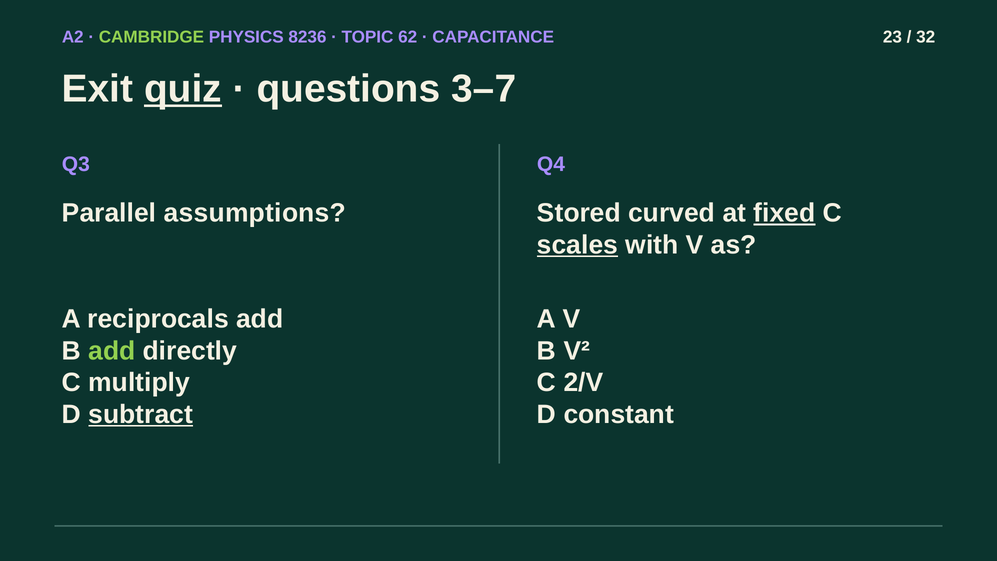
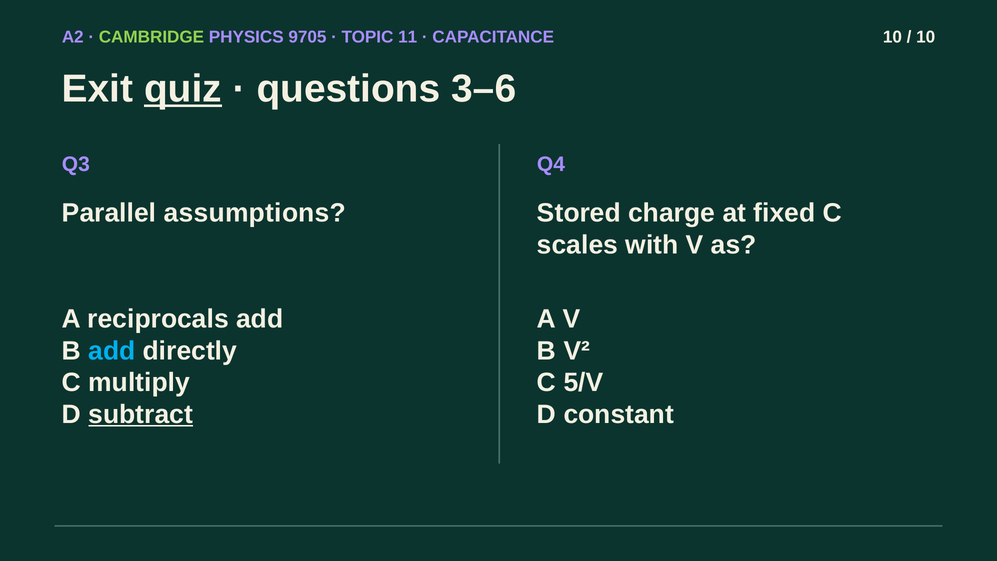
8236: 8236 -> 9705 (307, 37)
62: 62 -> 11 (408, 37)
CAPACITANCE 23: 23 -> 10 (892, 37)
32: 32 -> 10 (926, 37)
3–7: 3–7 -> 3–6 (484, 89)
curved: curved -> charge (672, 213)
fixed underline: present -> none (784, 213)
scales underline: present -> none (578, 245)
add colour: light green -> light blue (112, 351)
2/V: 2/V -> 5/V (583, 383)
